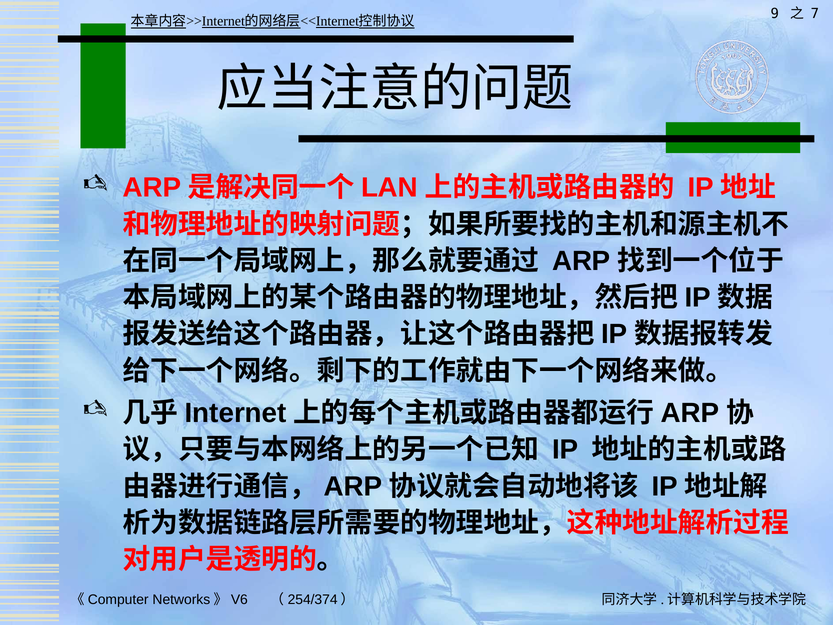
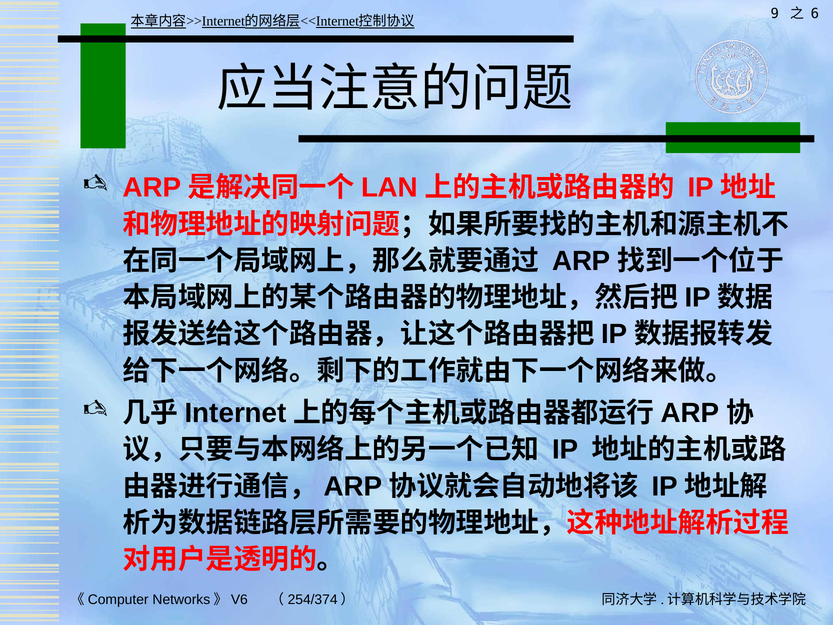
7: 7 -> 6 (815, 14)
